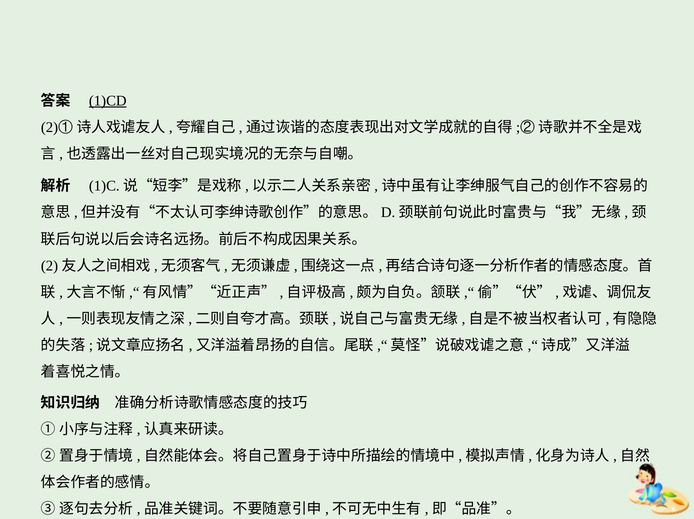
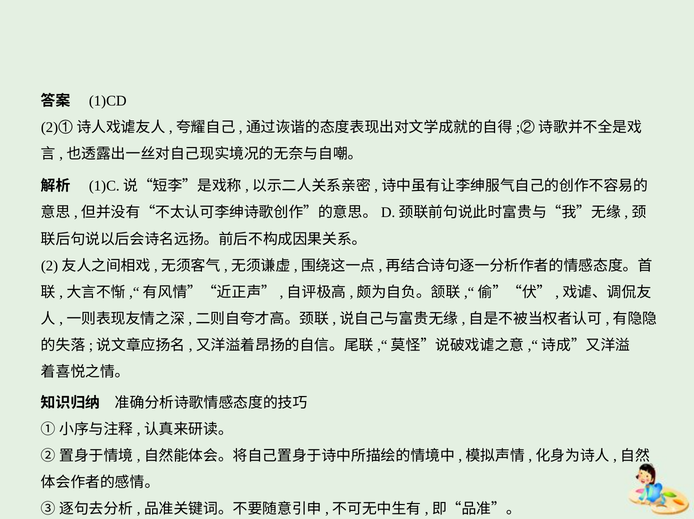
1)CD underline: present -> none (108, 101)
